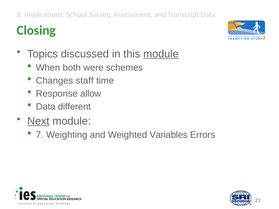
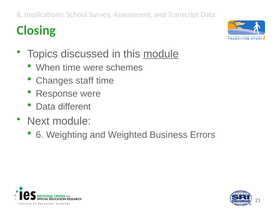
When both: both -> time (72, 68)
Response allow: allow -> were (91, 94)
Next underline: present -> none (38, 121)
7: 7 -> 6 (40, 135)
Variables: Variables -> Business (169, 135)
